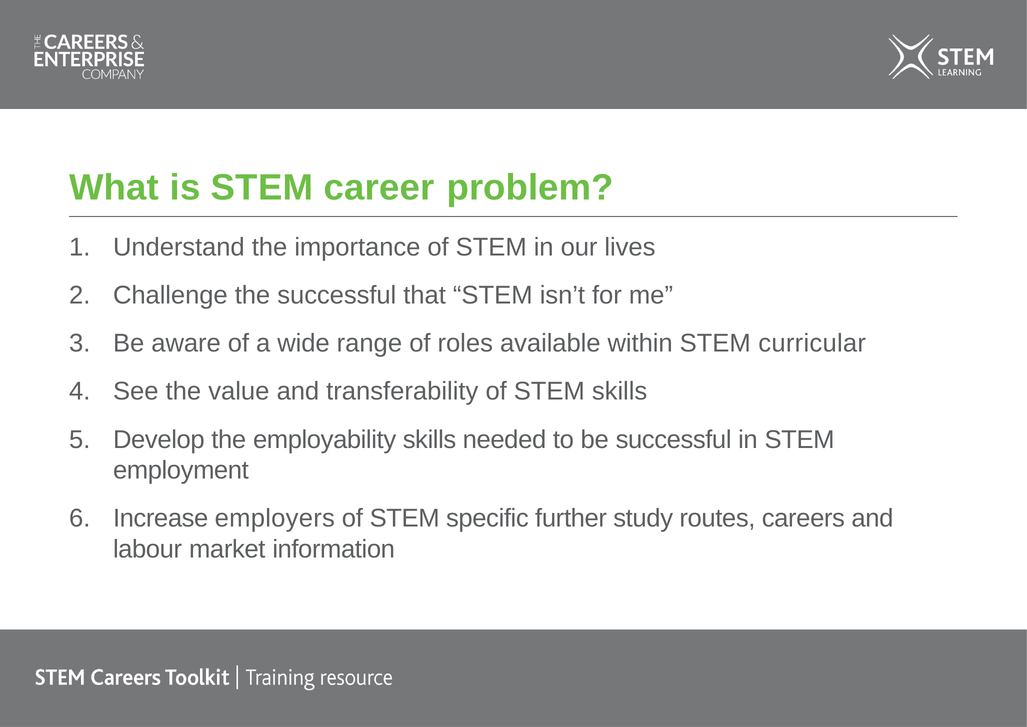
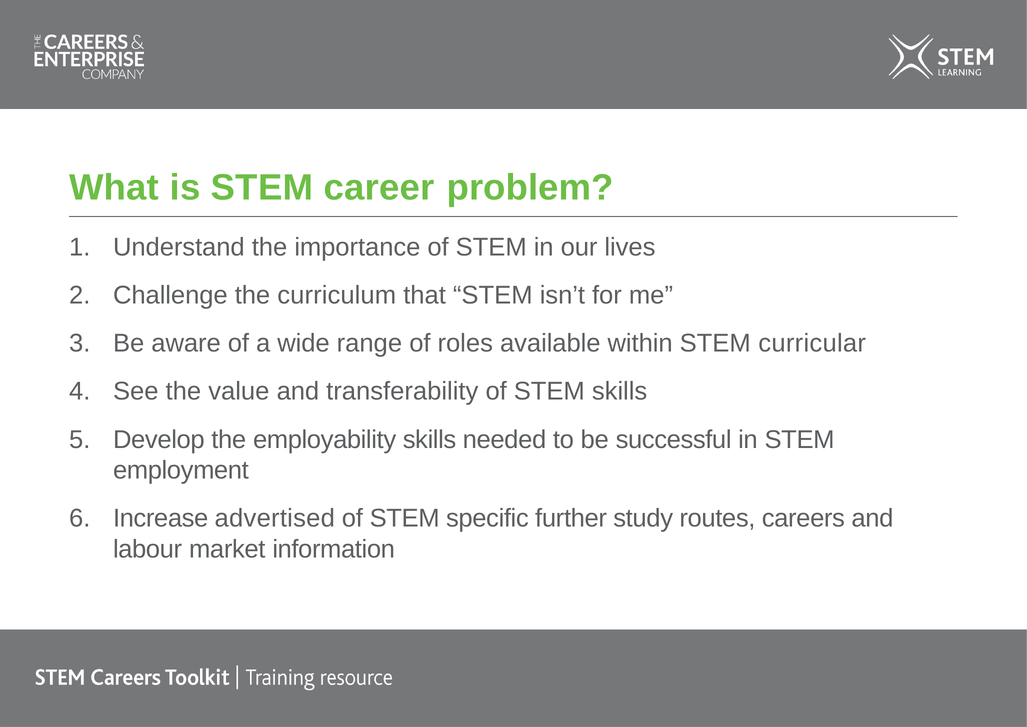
the successful: successful -> curriculum (337, 295)
employers: employers -> advertised (275, 518)
